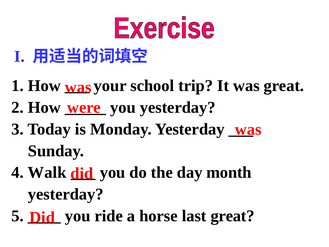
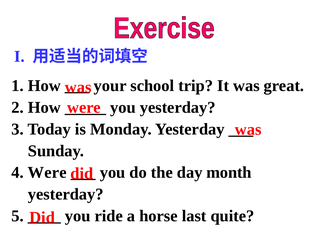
4 Walk: Walk -> Were (47, 172)
last great: great -> quite (232, 216)
